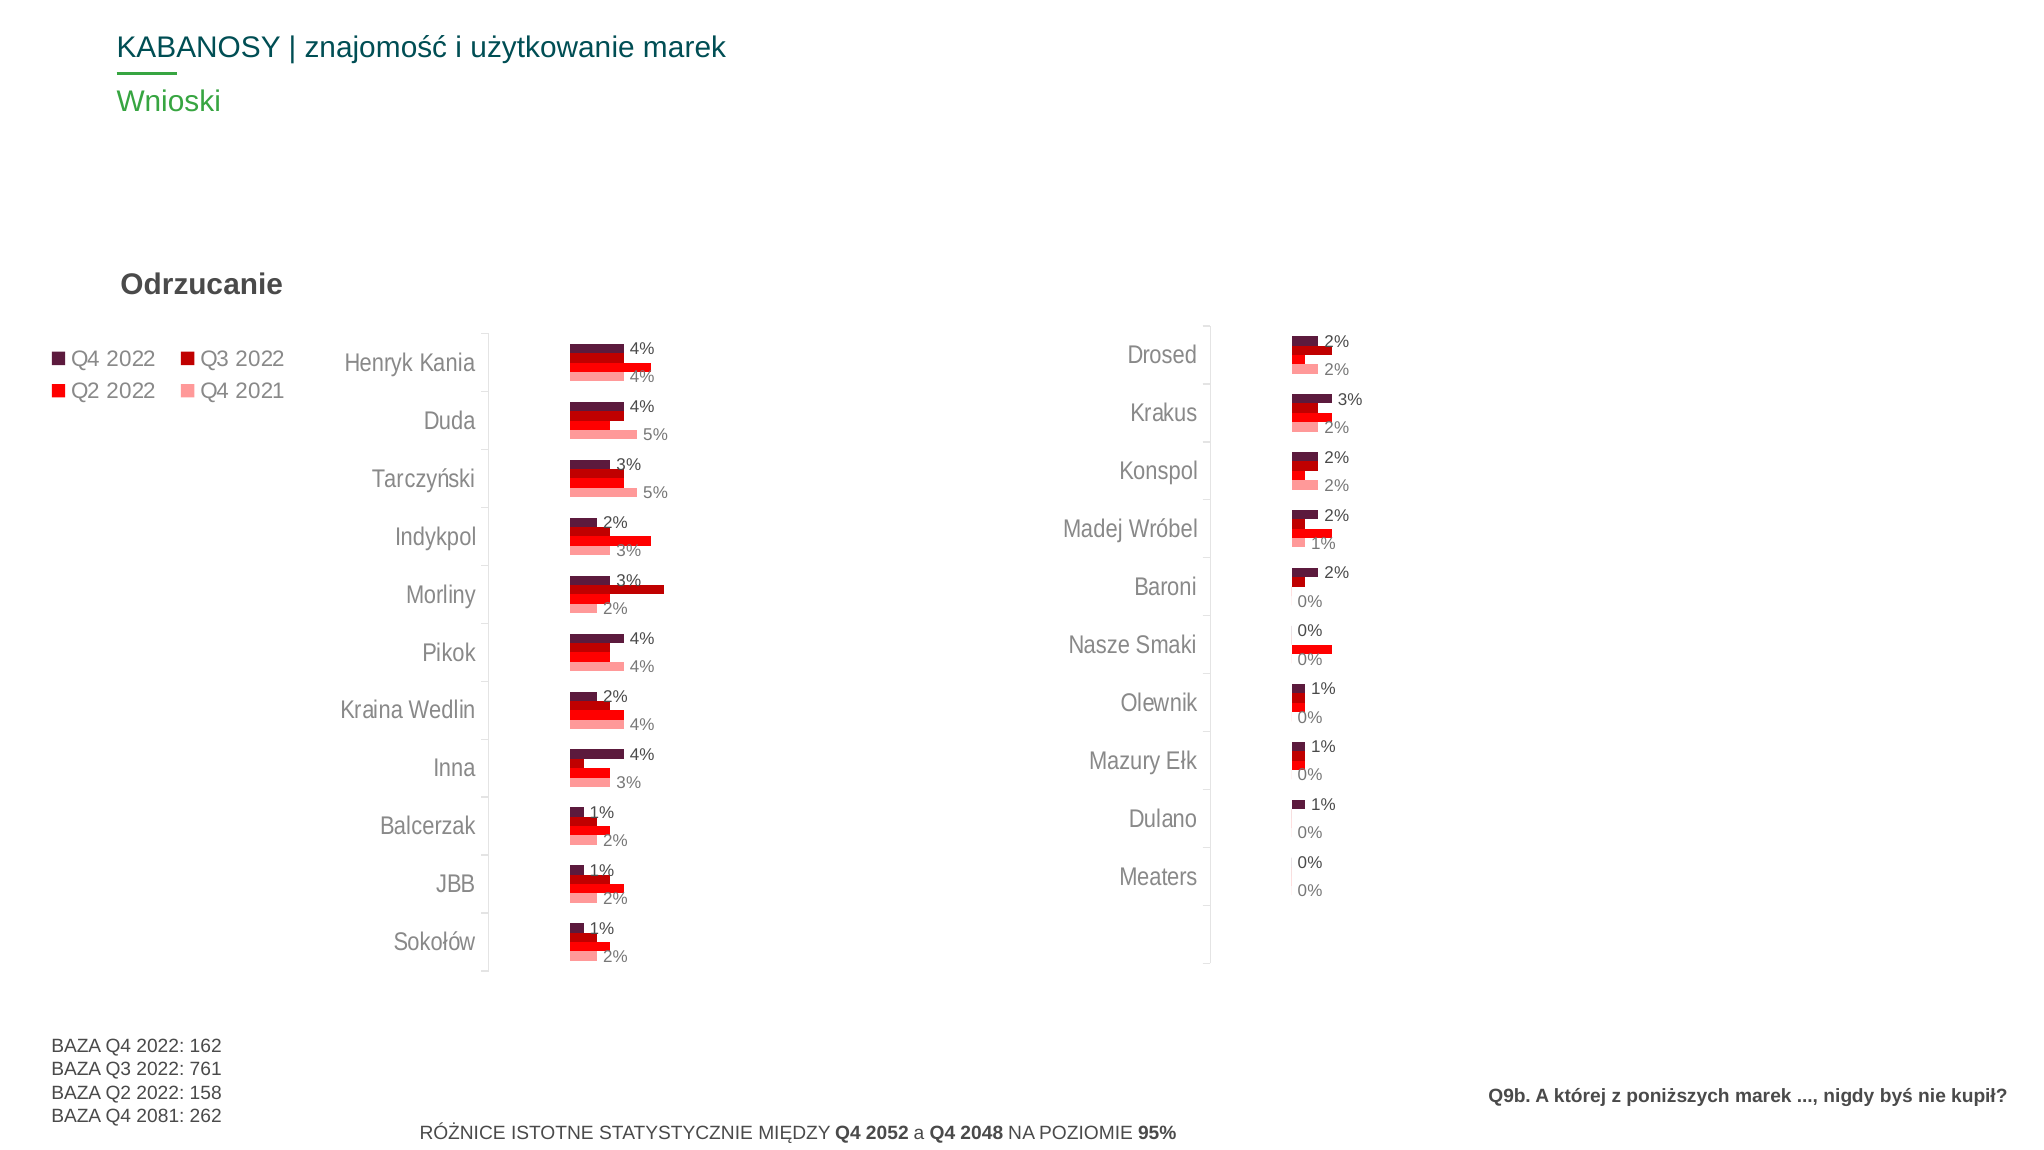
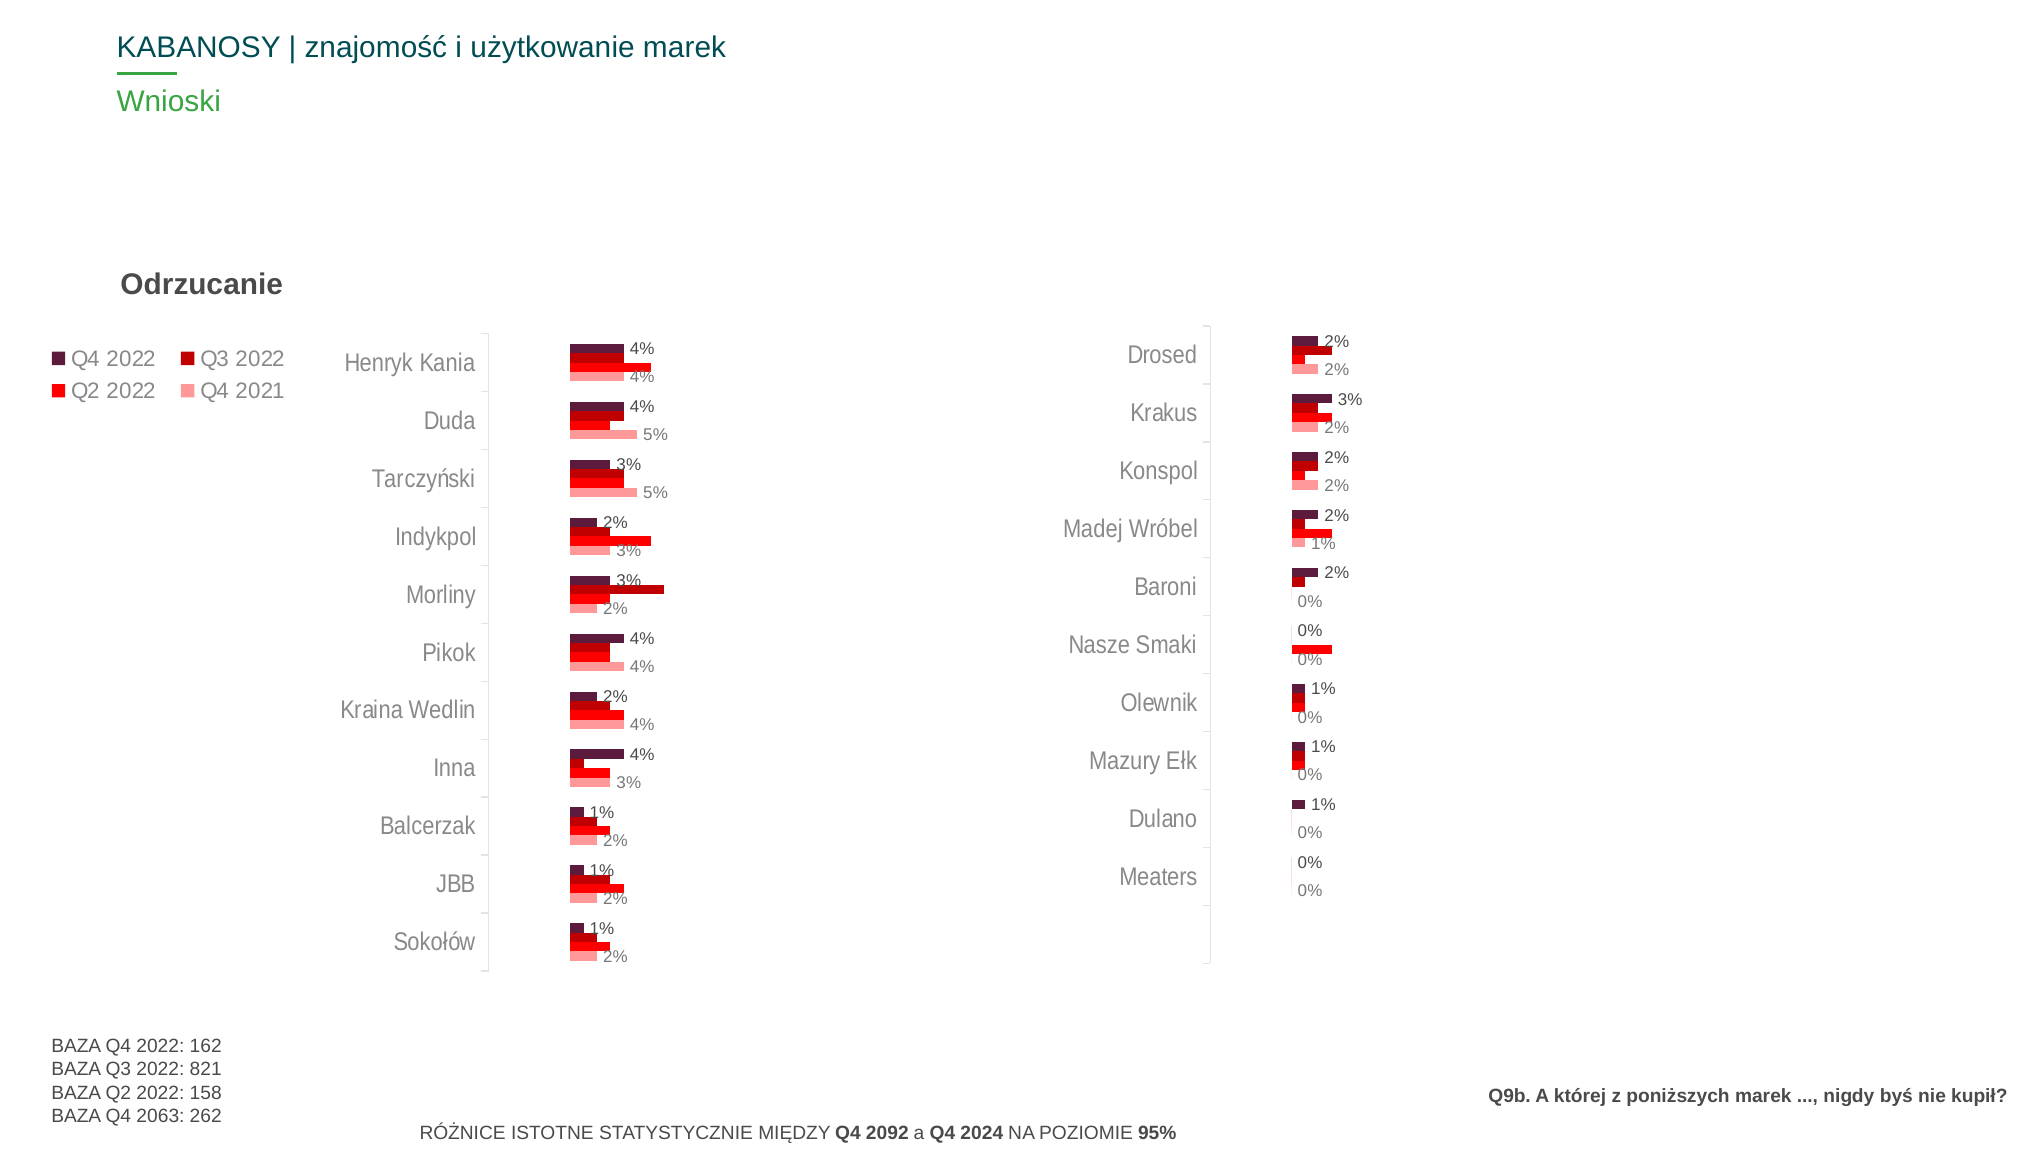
761: 761 -> 821 (206, 1069)
2081: 2081 -> 2063 (161, 1116)
2052: 2052 -> 2092 (887, 1133)
2048: 2048 -> 2024 (982, 1133)
